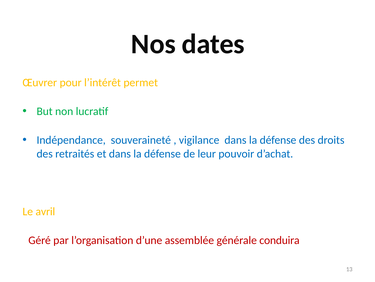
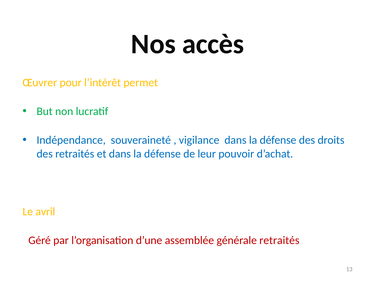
dates: dates -> accès (213, 44)
générale conduira: conduira -> retraités (279, 240)
